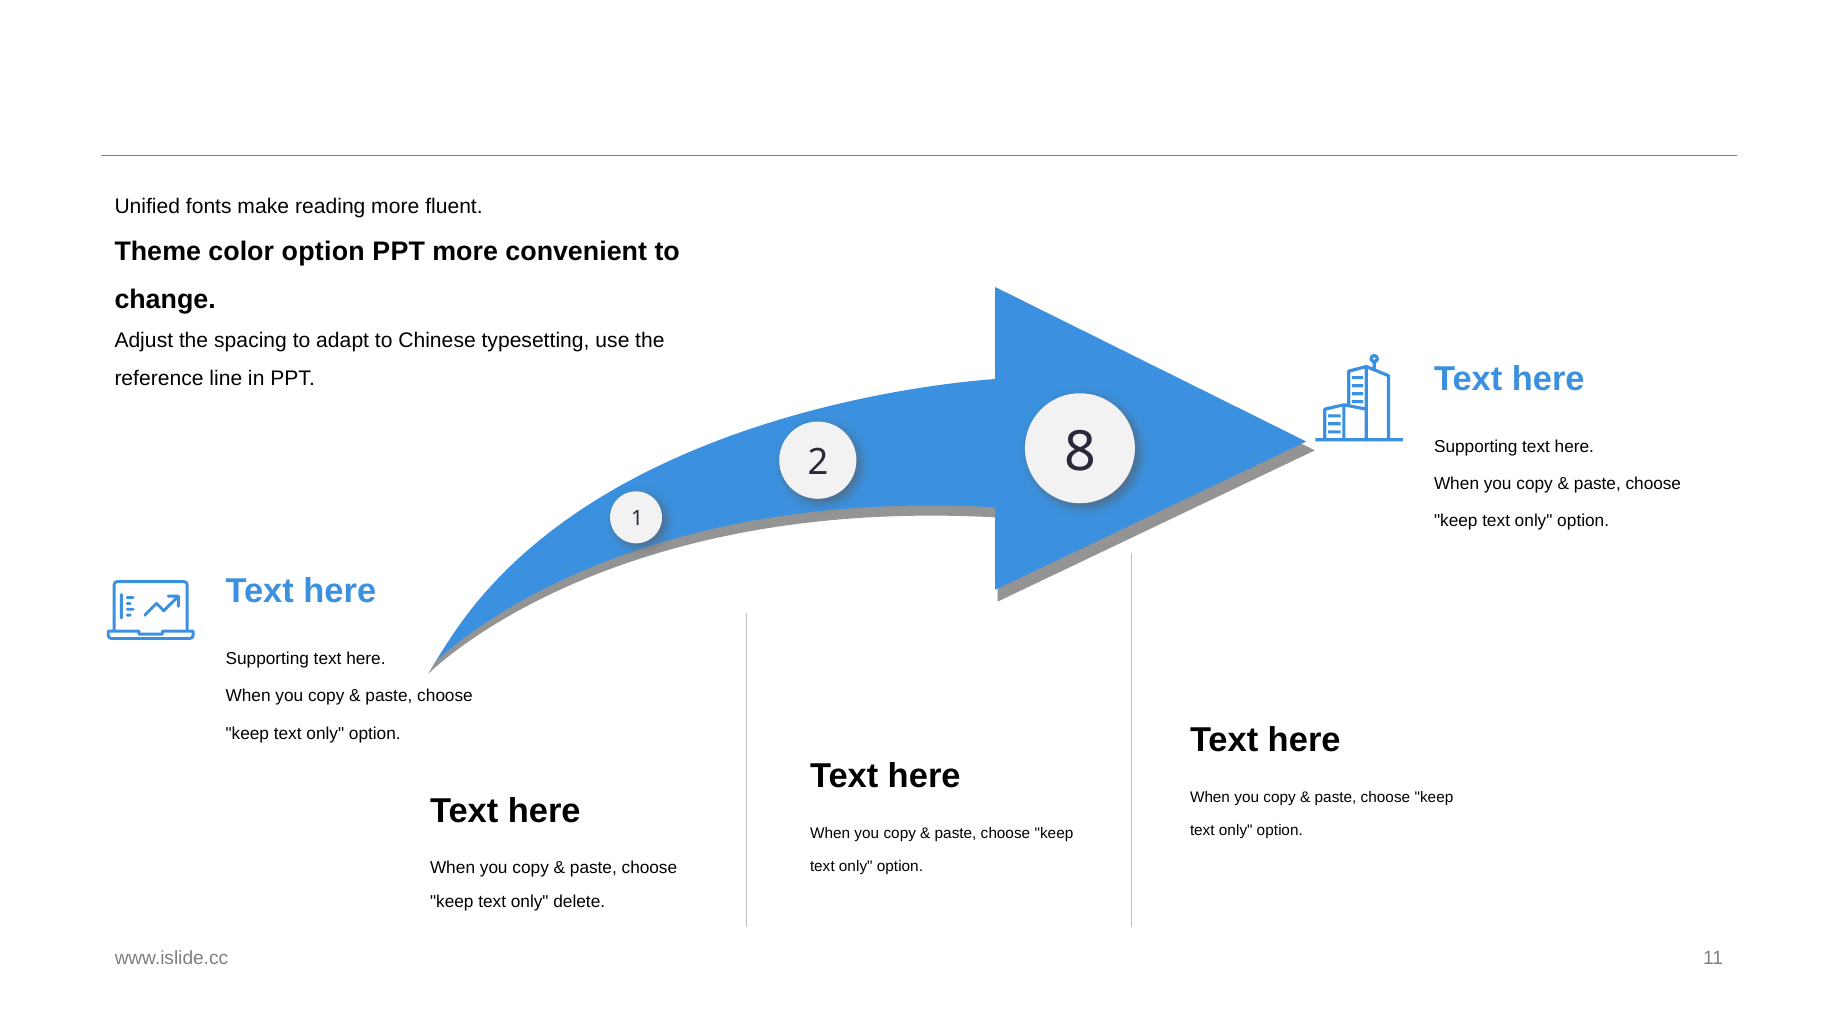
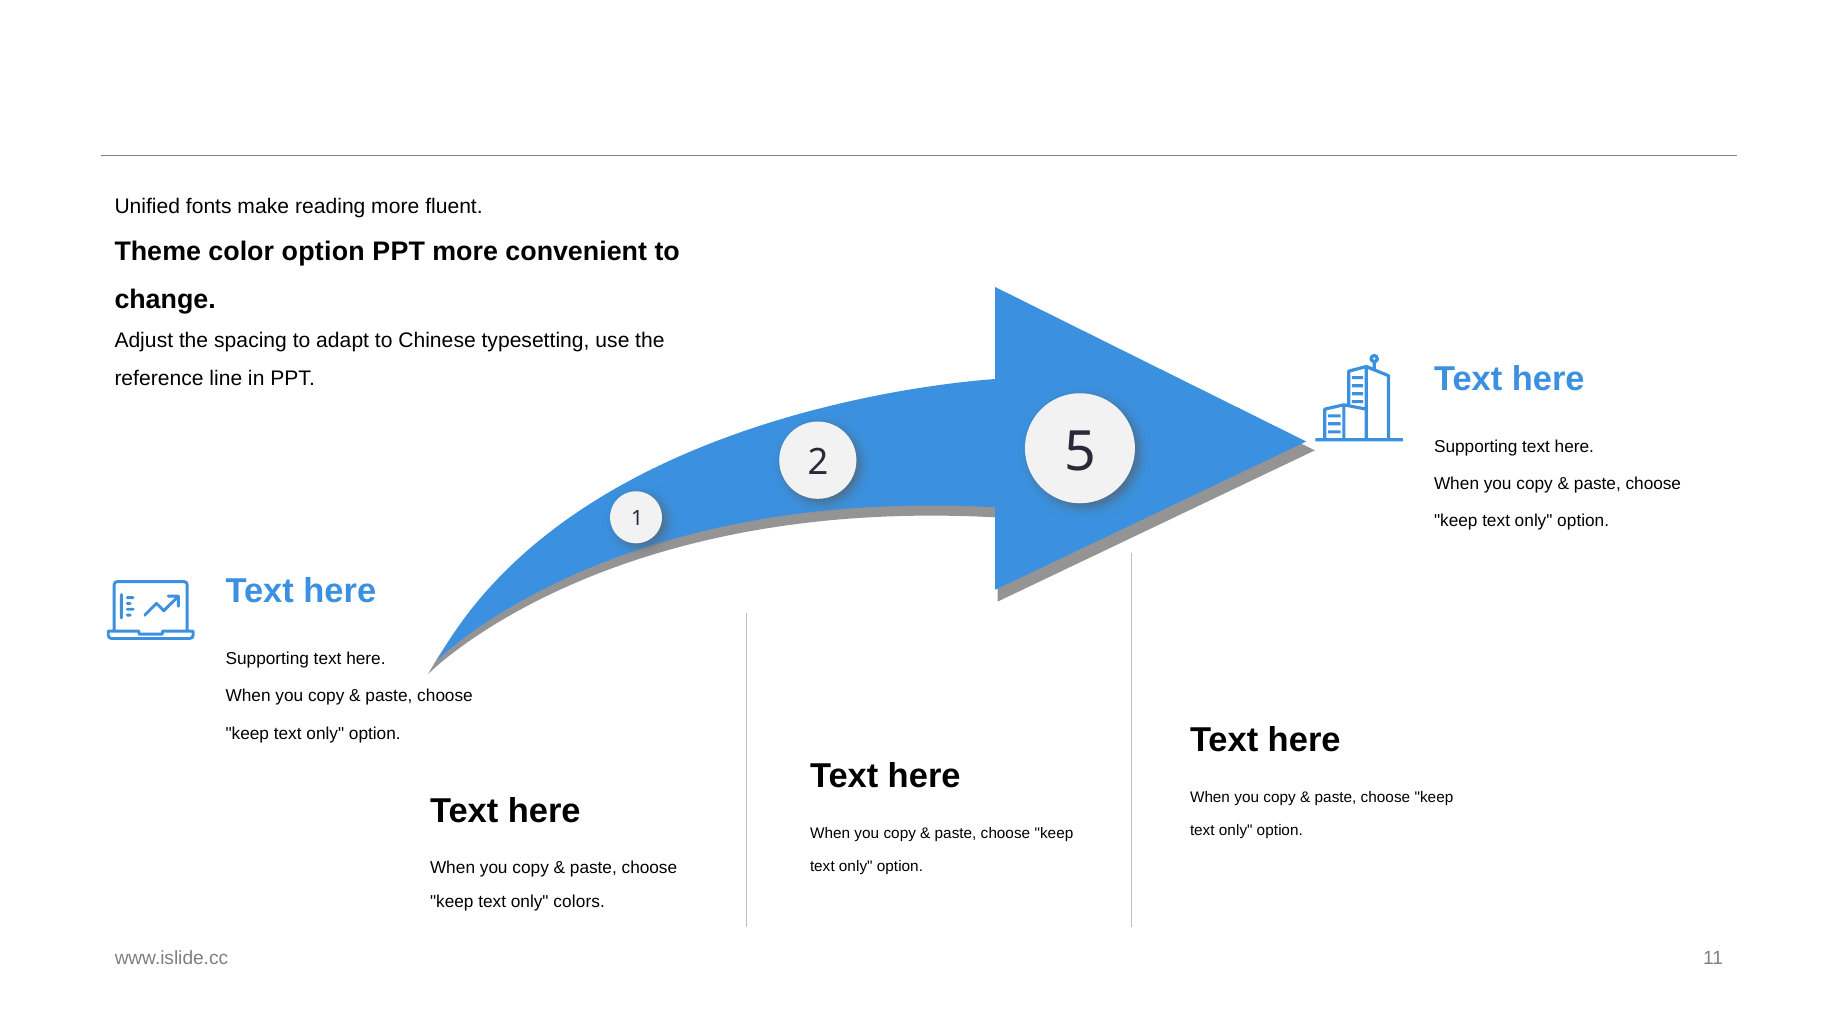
8: 8 -> 5 (1080, 452)
delete: delete -> colors (579, 902)
